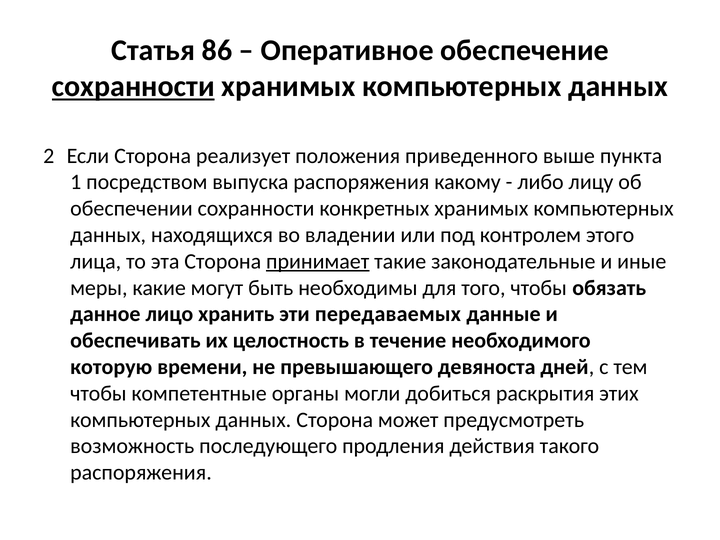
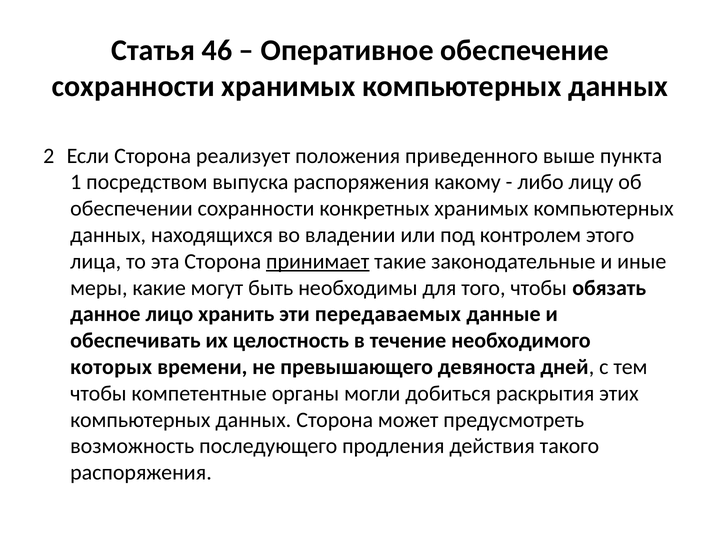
86: 86 -> 46 (217, 51)
сохранности underline: present -> none (133, 87)
которую: которую -> которых (111, 367)
